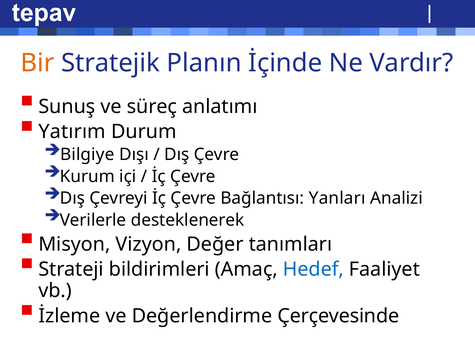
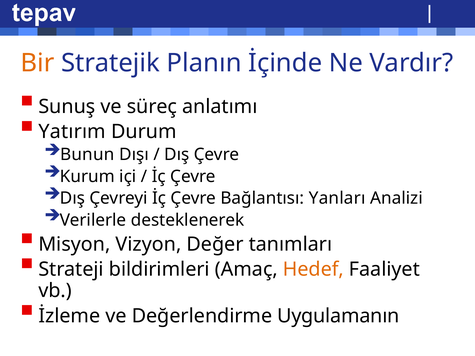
Bilgiye: Bilgiye -> Bunun (87, 155)
Hedef colour: blue -> orange (313, 270)
Çerçevesinde: Çerçevesinde -> Uygulamanın (338, 316)
